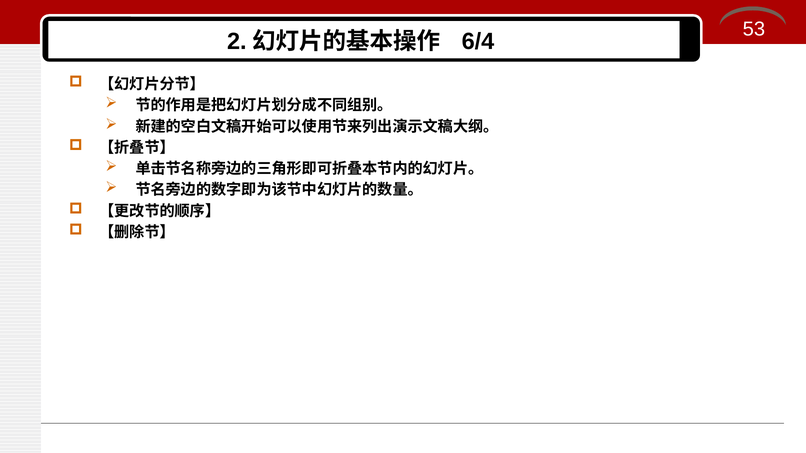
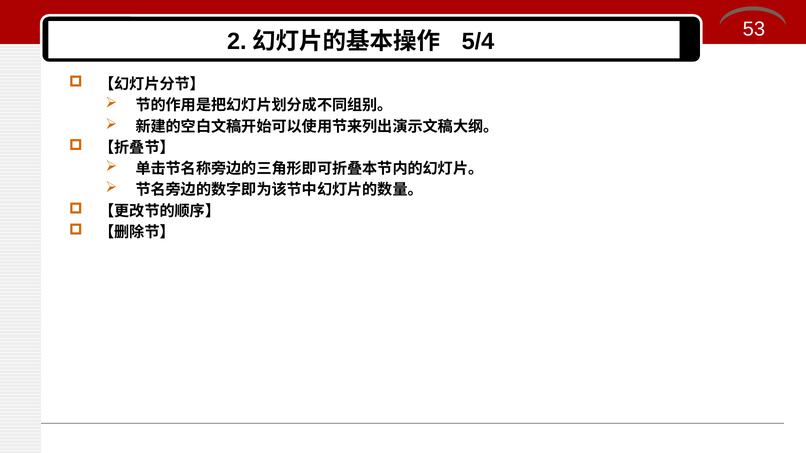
6/4: 6/4 -> 5/4 (478, 41)
